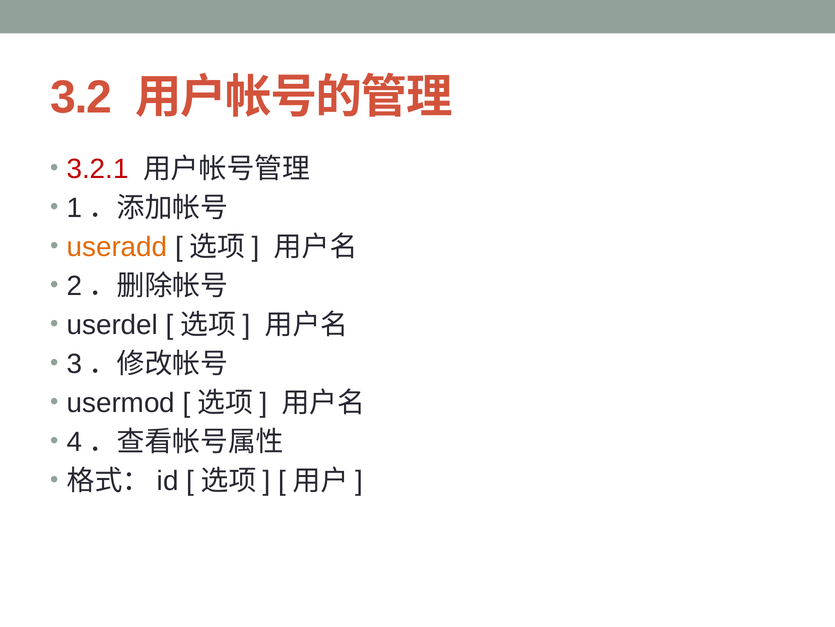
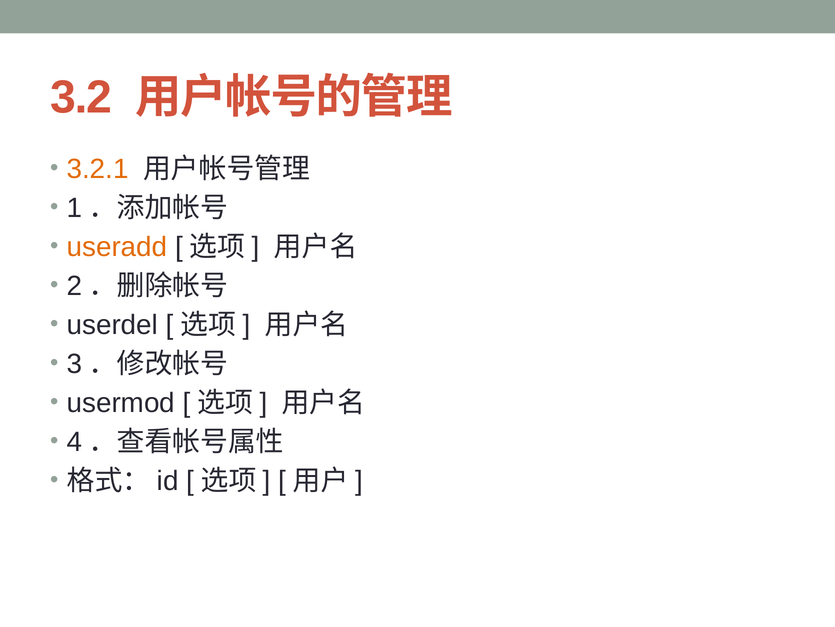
3.2.1 colour: red -> orange (98, 169)
